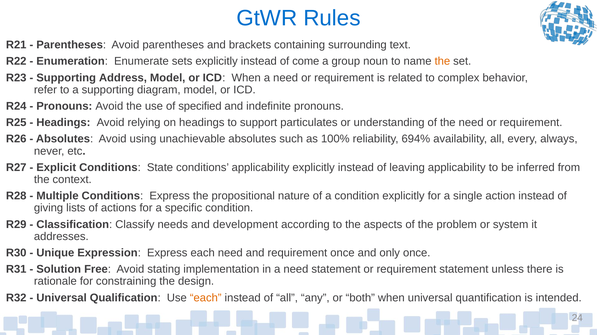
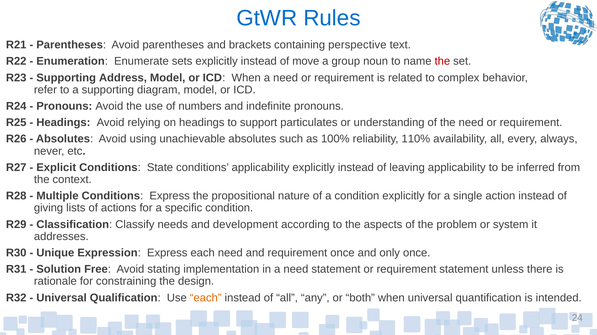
surrounding: surrounding -> perspective (357, 45)
come: come -> move (306, 61)
the colour: orange -> red (442, 61)
specified: specified -> numbers (200, 106)
694%: 694% -> 110% (416, 139)
